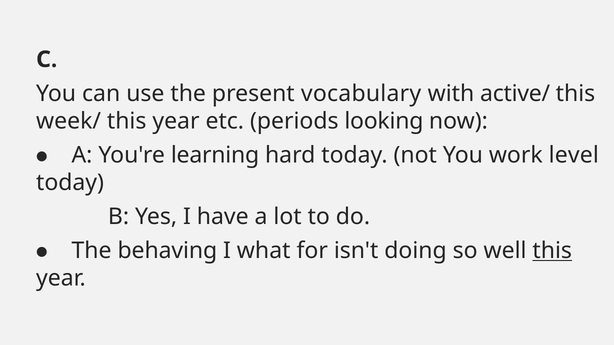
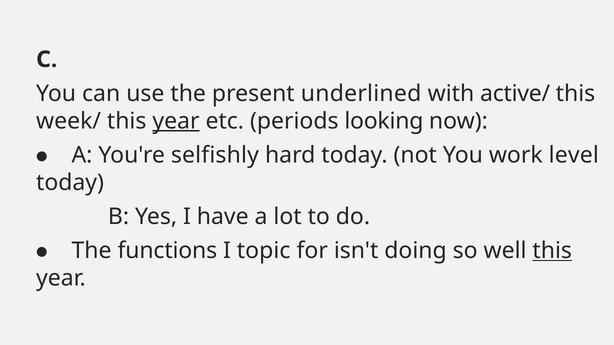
vocabulary: vocabulary -> underlined (361, 94)
year underline: none -> present (176, 121)
learning: learning -> selfishly (215, 155)
behaving: behaving -> functions (167, 251)
what: what -> topic (264, 251)
